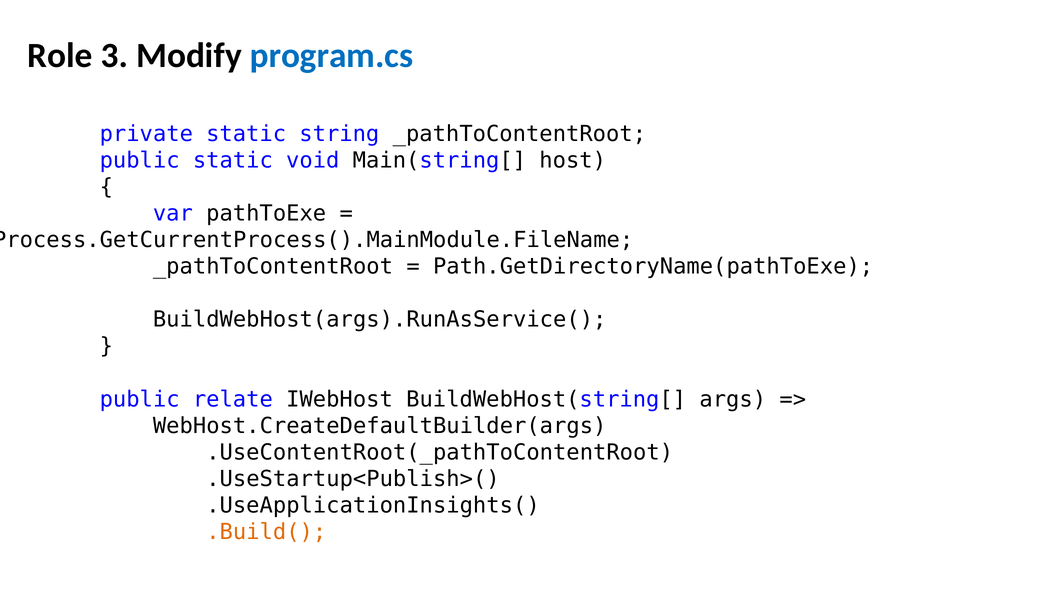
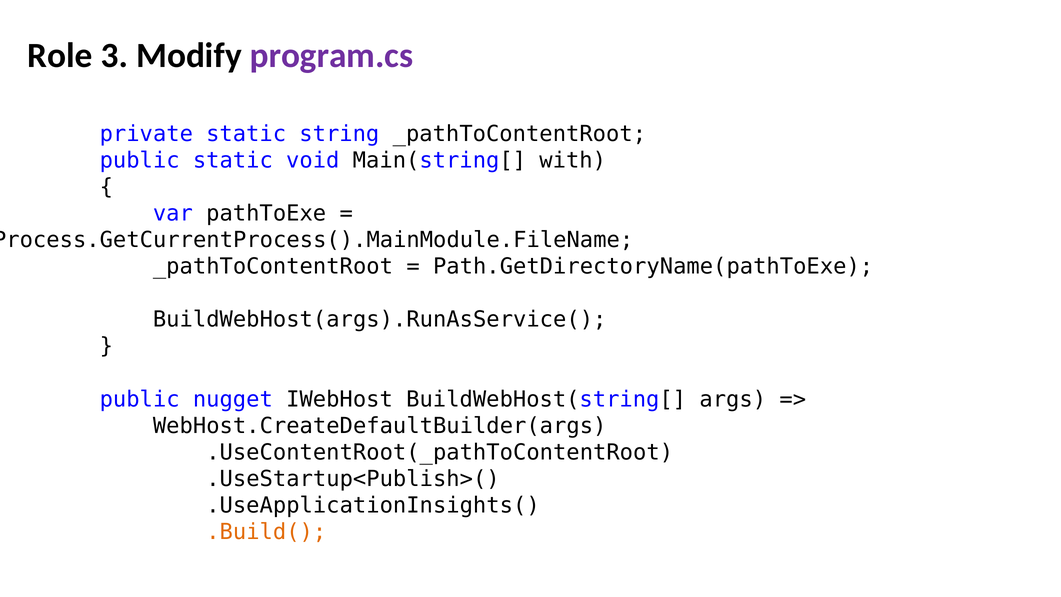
program.cs colour: blue -> purple (331, 56)
host: host -> with (573, 160)
relate: relate -> nugget (233, 399)
